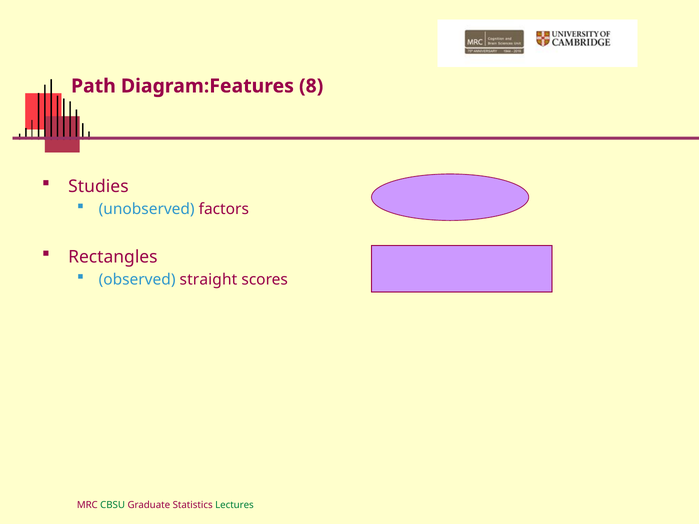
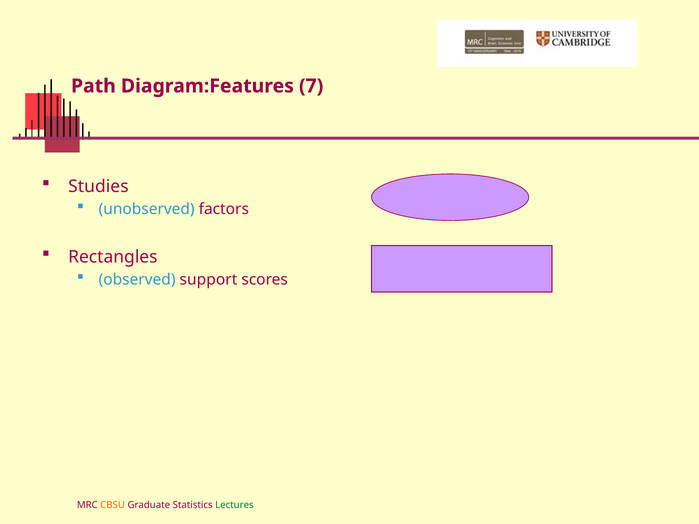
8: 8 -> 7 (311, 86)
straight: straight -> support (208, 280)
CBSU colour: green -> orange (113, 505)
